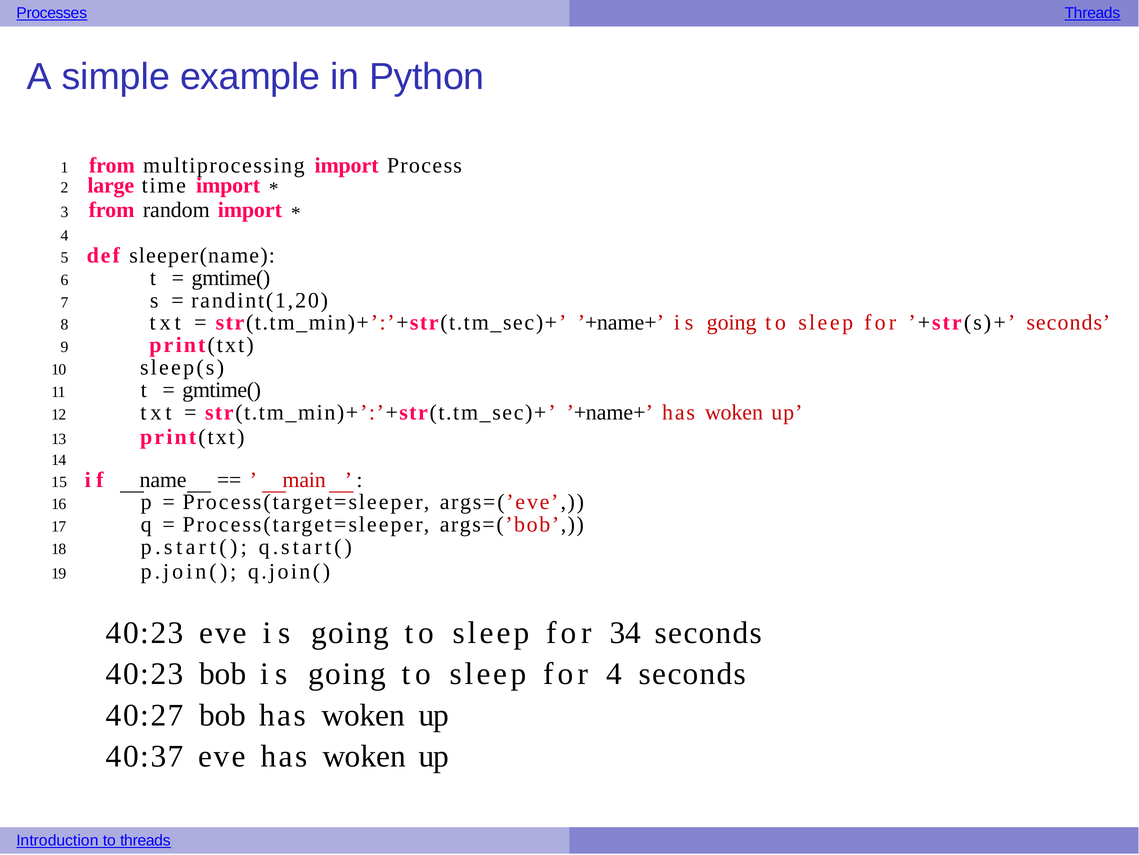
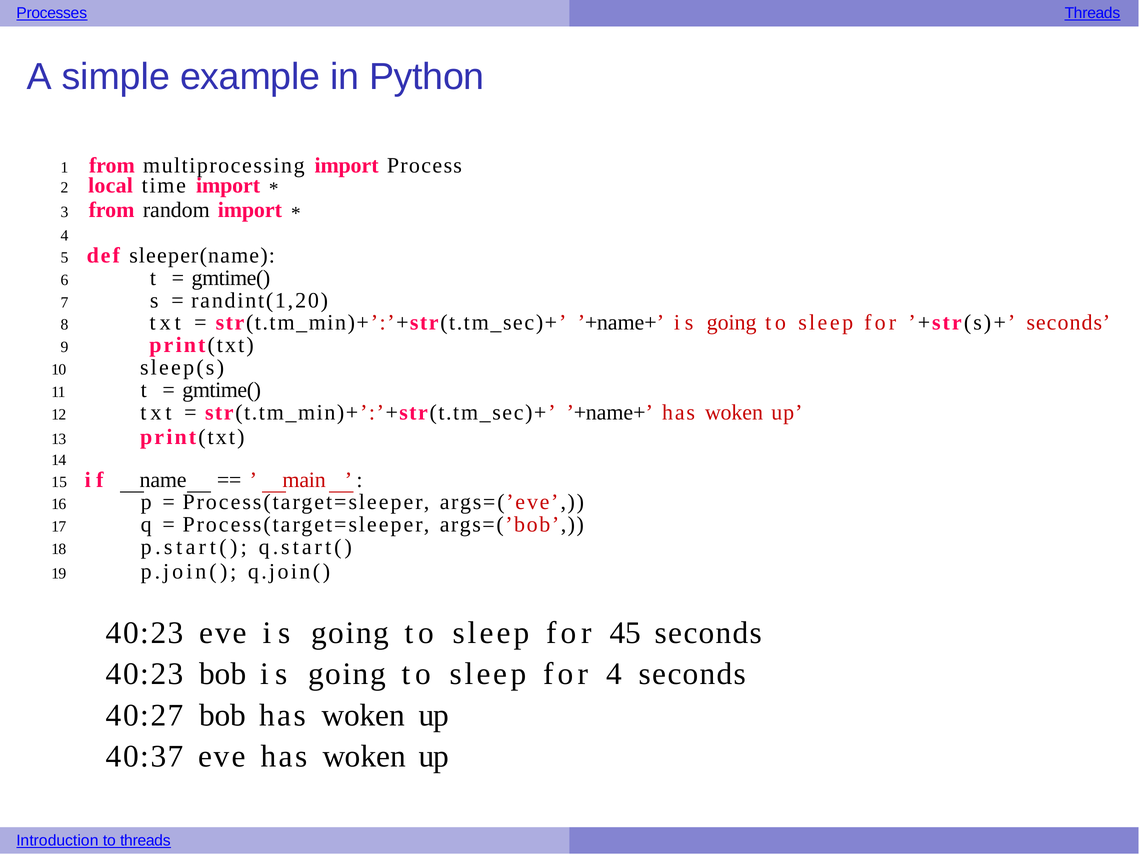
large: large -> local (111, 186)
34: 34 -> 45 (625, 633)
